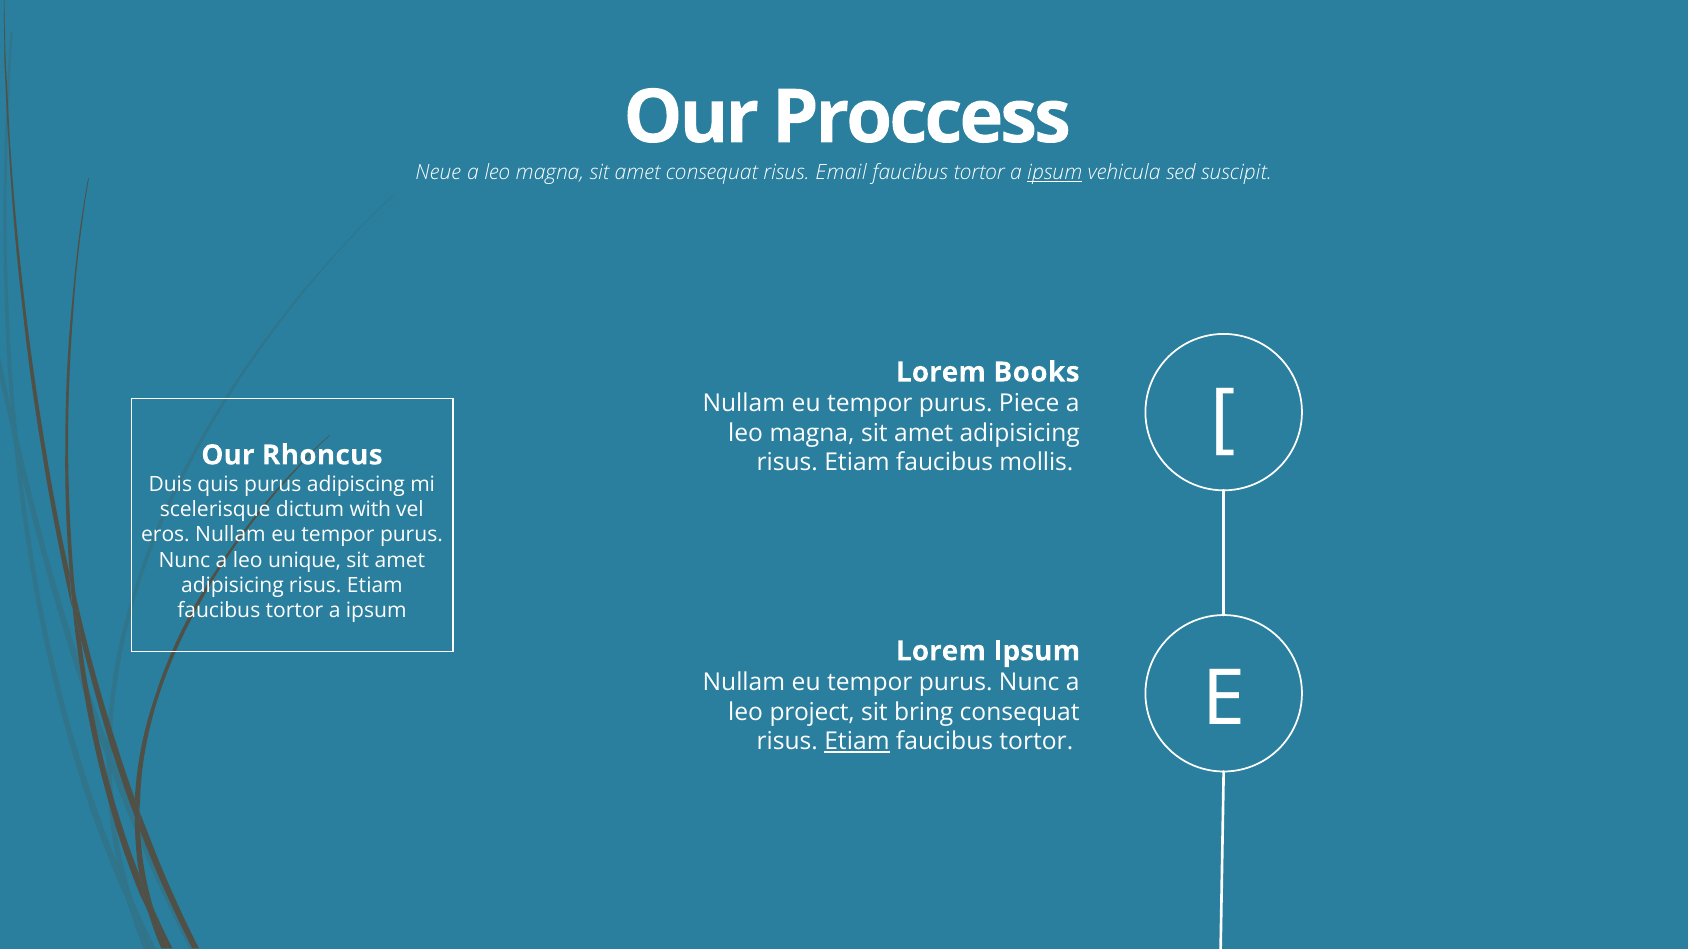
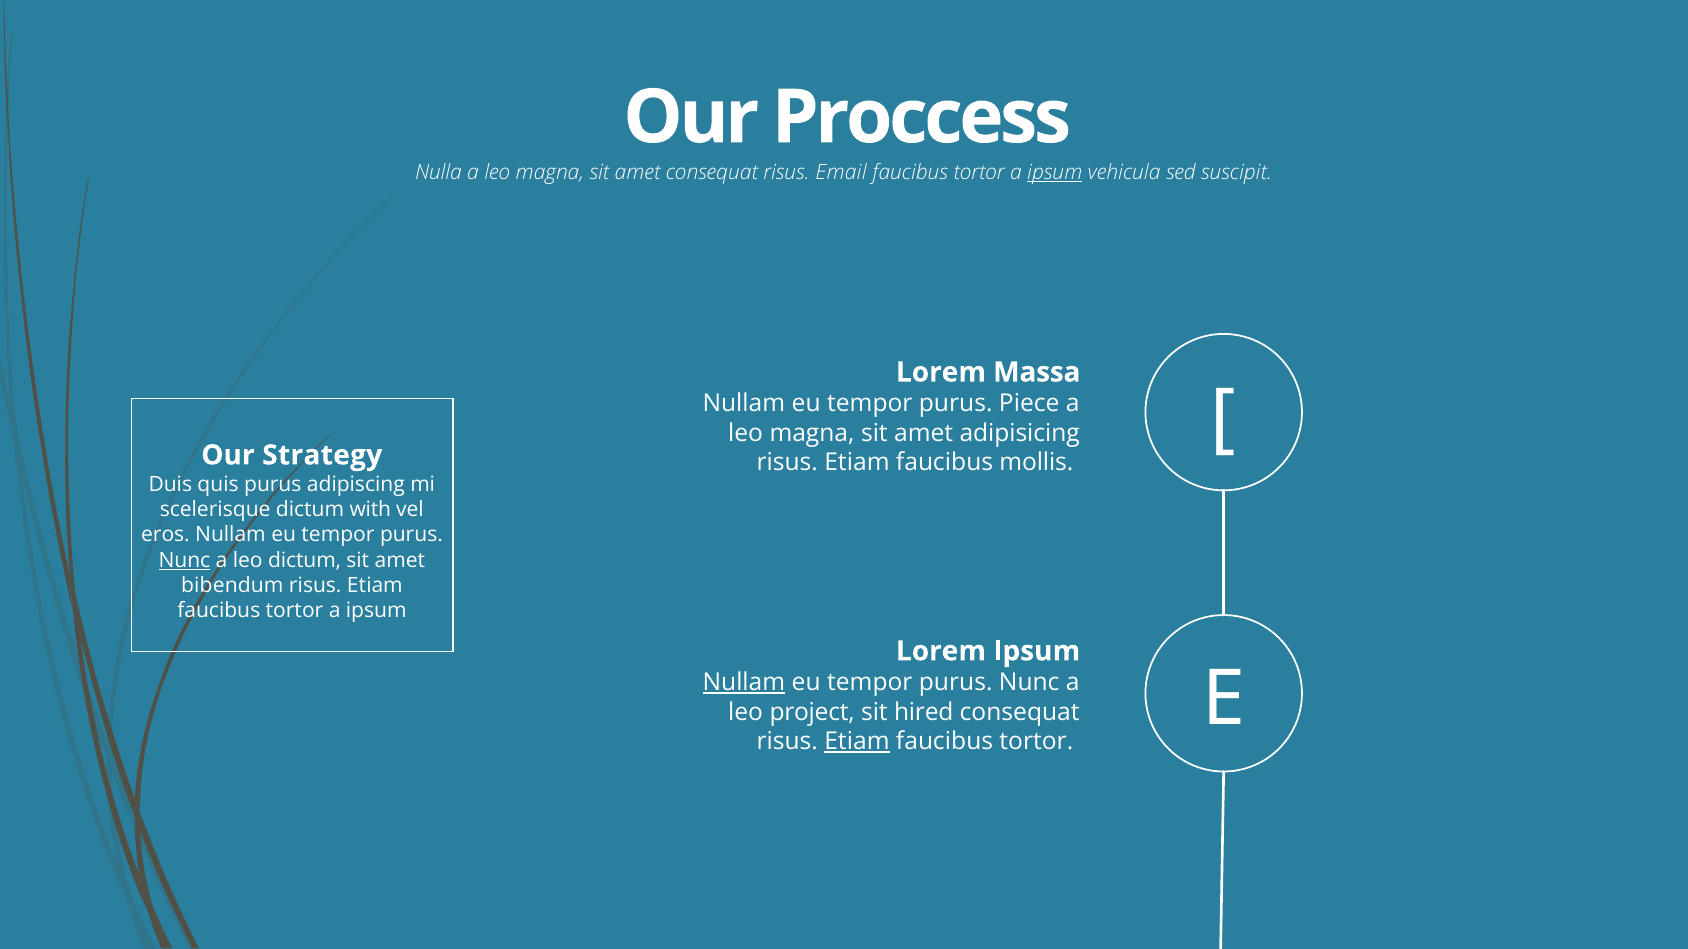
Neue: Neue -> Nulla (438, 173)
Books: Books -> Massa (1037, 372)
Rhoncus: Rhoncus -> Strategy (322, 455)
Nunc underline: none -> present (184, 560)
leo unique: unique -> dictum (305, 560)
adipisicing: adipisicing -> bibendum (232, 586)
Nullam underline: none -> present (744, 683)
bring: bring -> hired (924, 712)
